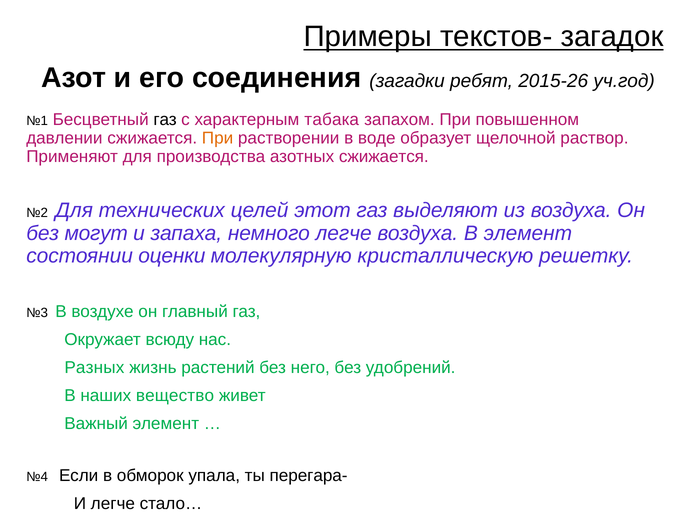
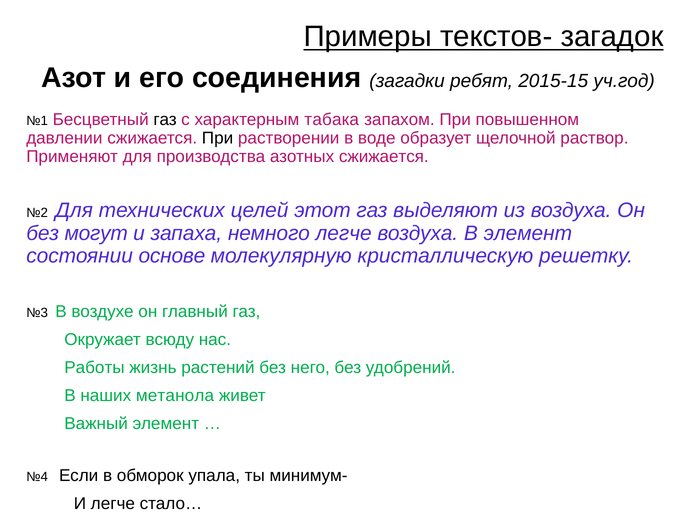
2015-26: 2015-26 -> 2015-15 (553, 81)
При colour: orange -> black (218, 138)
оценки: оценки -> основе (172, 256)
Разных: Разных -> Работы (94, 368)
вещество: вещество -> метанола (175, 396)
перегара-: перегара- -> минимум- (309, 476)
